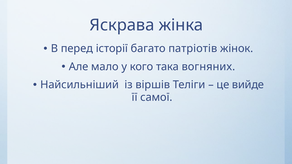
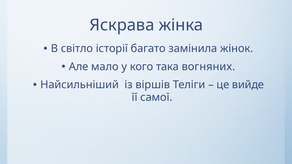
перед: перед -> світло (77, 49)
патріотів: патріотів -> замiнила (193, 49)
